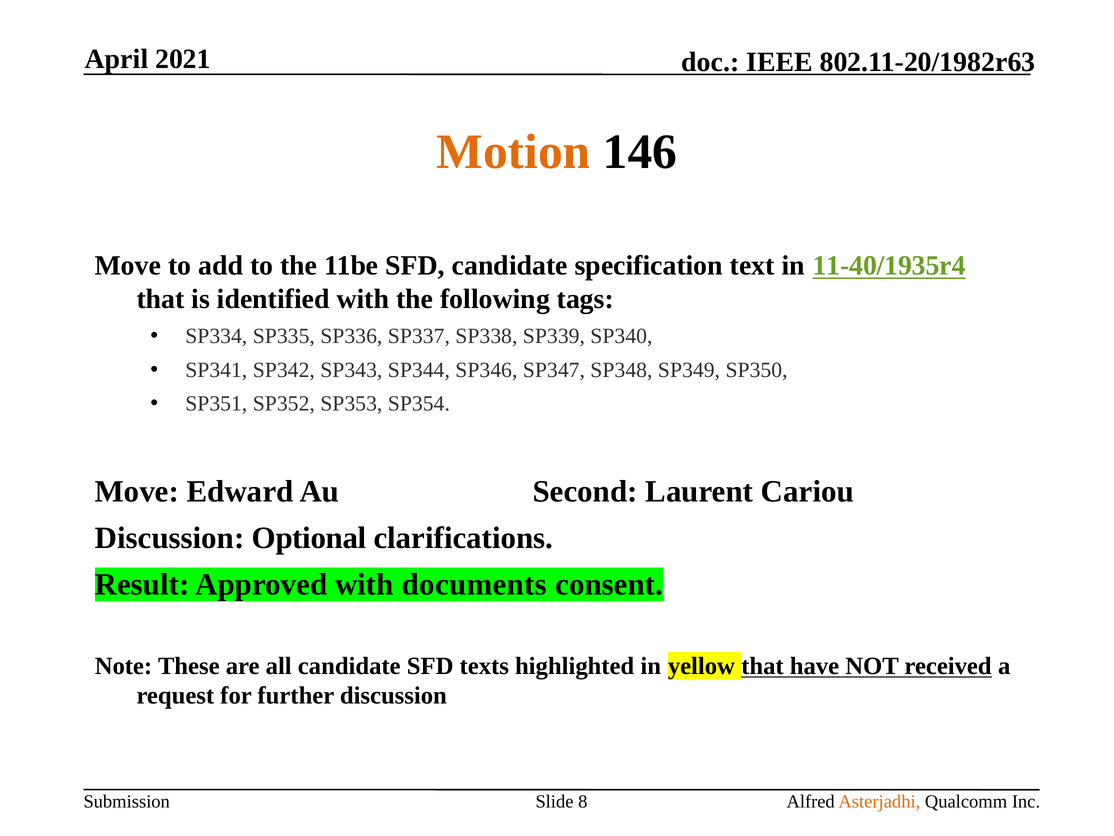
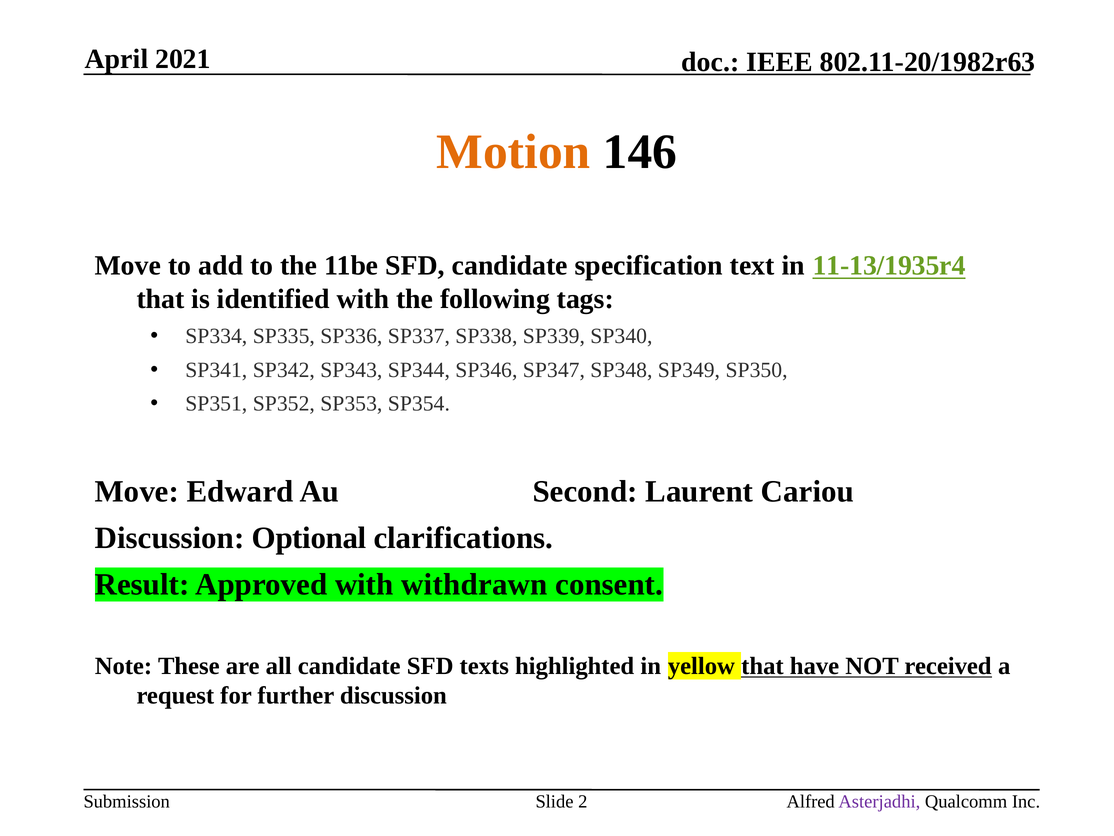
11-40/1935r4: 11-40/1935r4 -> 11-13/1935r4 (889, 266)
documents: documents -> withdrawn (474, 584)
8: 8 -> 2 (583, 801)
Asterjadhi colour: orange -> purple (879, 801)
